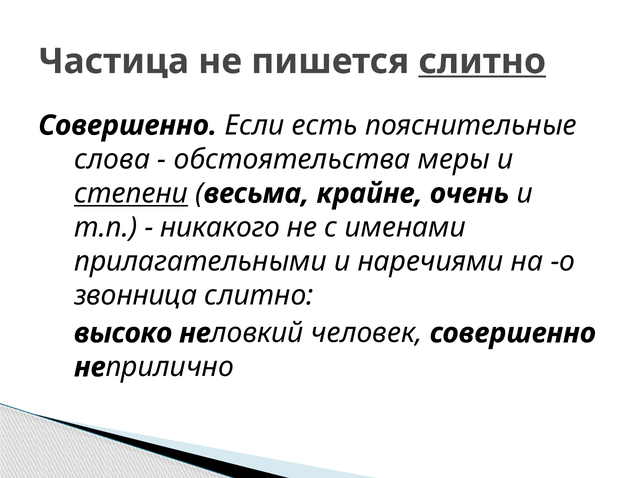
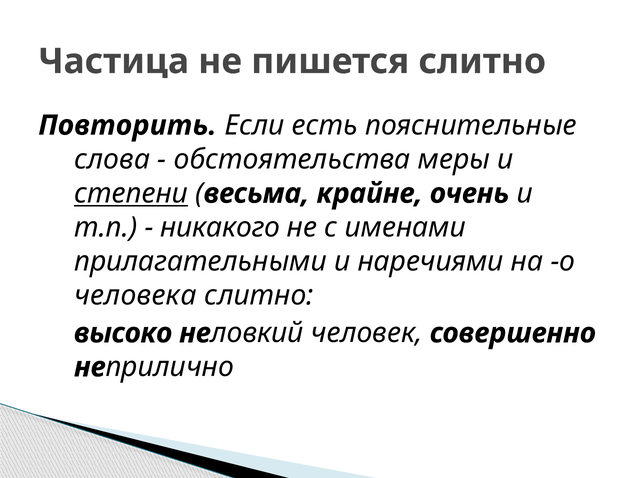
слитно underline: present -> none (482, 61)
Совершенно: Совершенно -> Повторить (128, 126)
звонница: звонница -> человека (135, 296)
